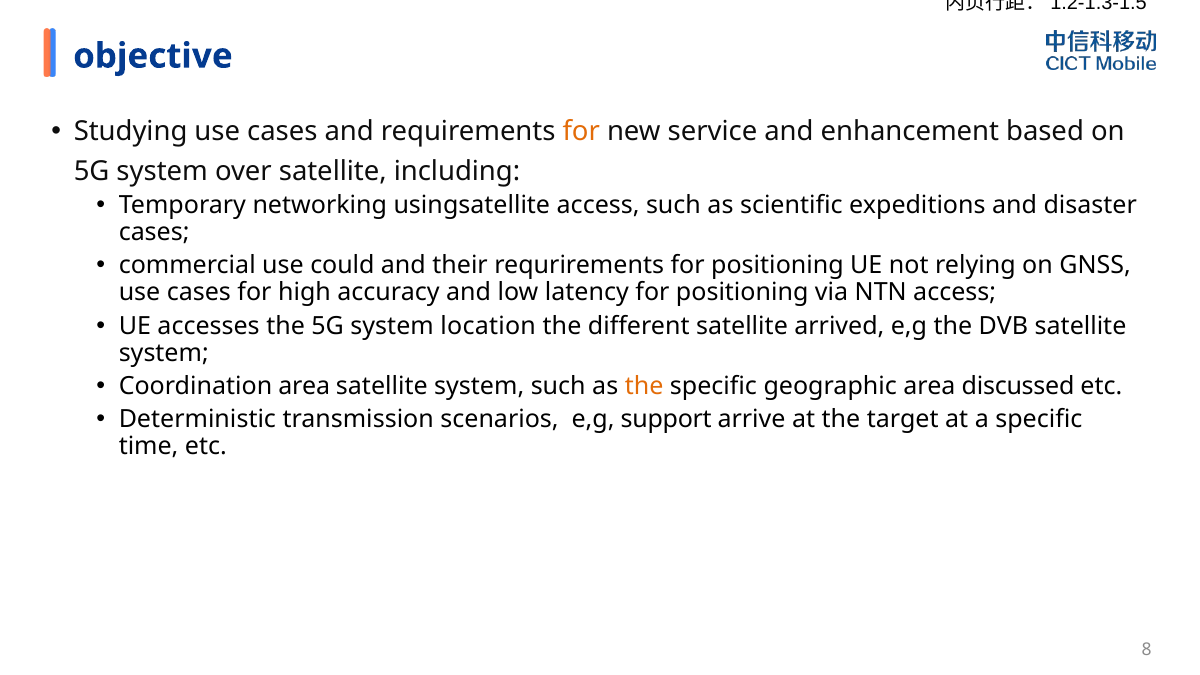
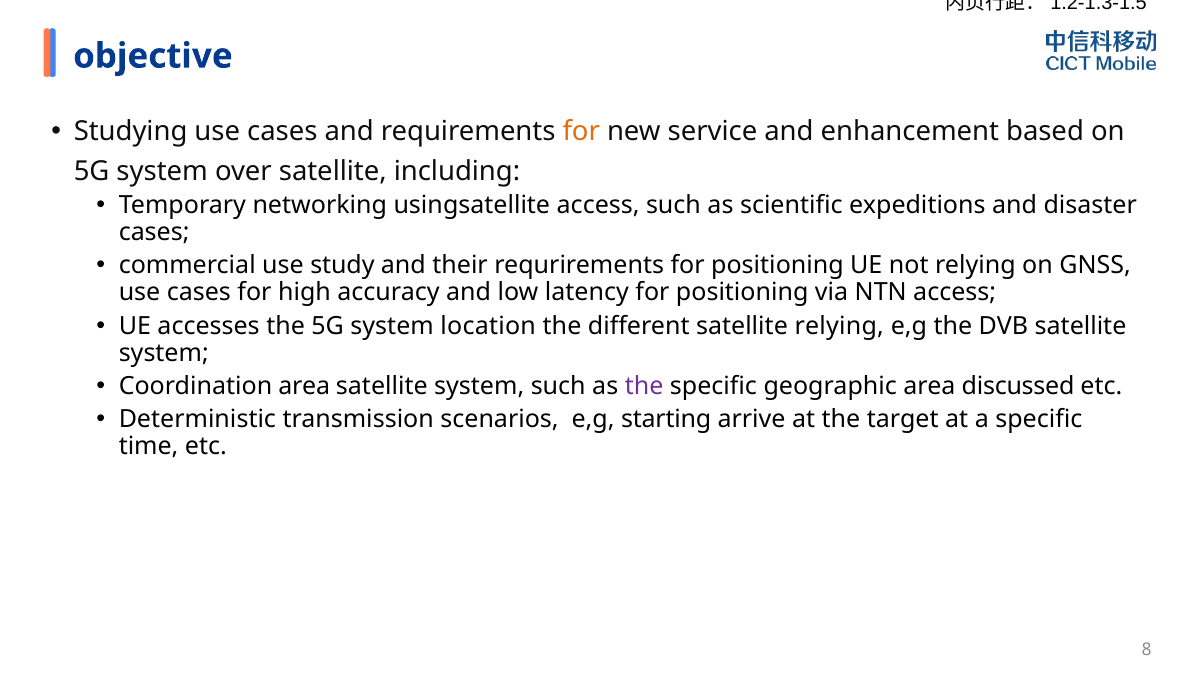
could: could -> study (342, 266)
satellite arrived: arrived -> relying (839, 326)
the colour: orange -> purple (644, 386)
support: support -> starting (666, 420)
